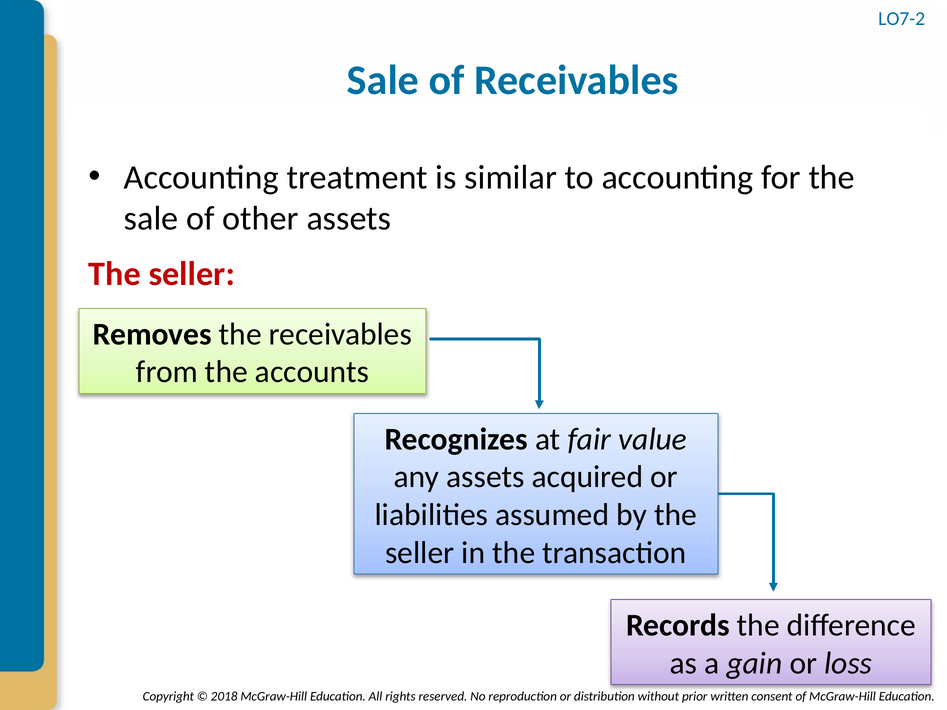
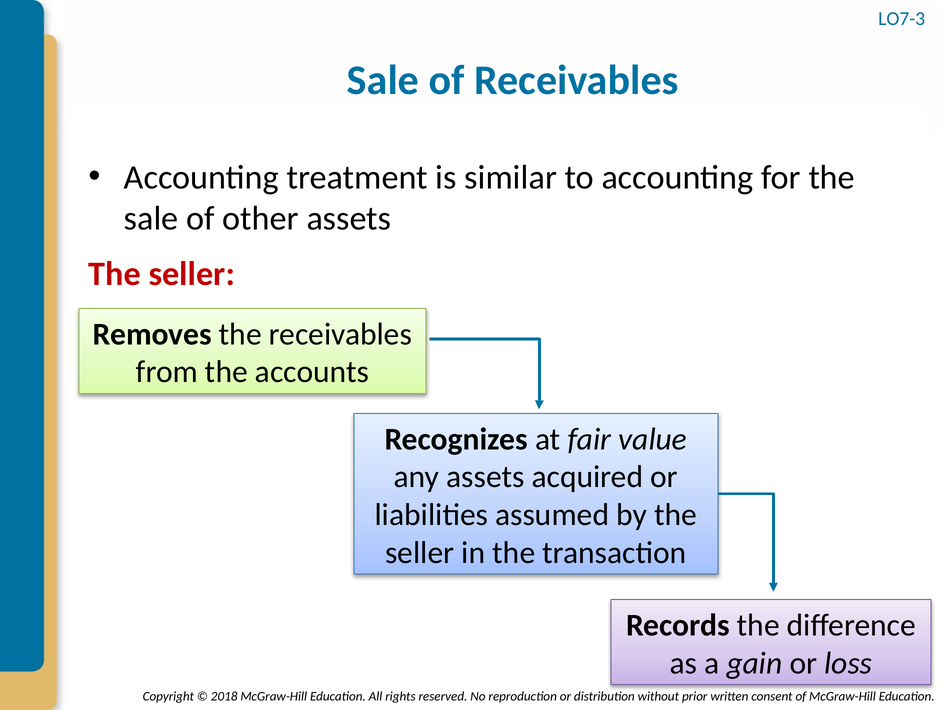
LO7-2: LO7-2 -> LO7-3 (902, 19)
